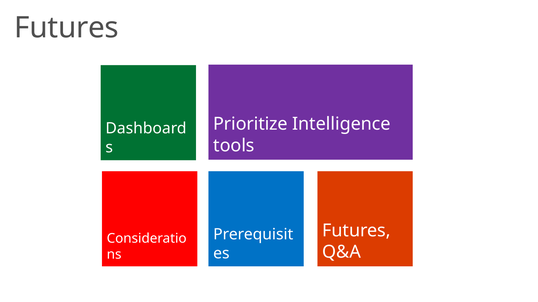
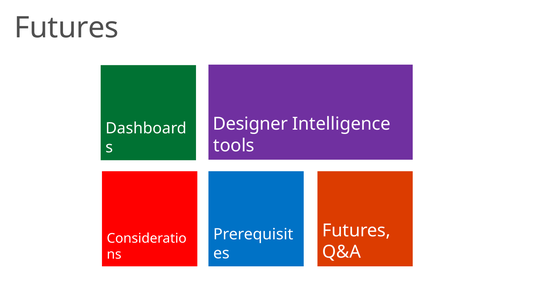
Prioritize: Prioritize -> Designer (250, 124)
